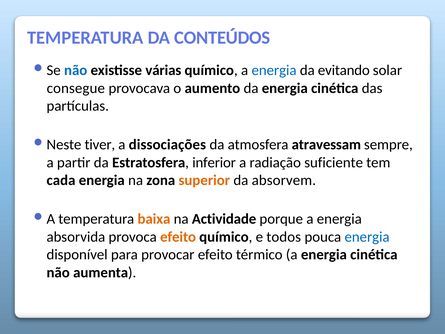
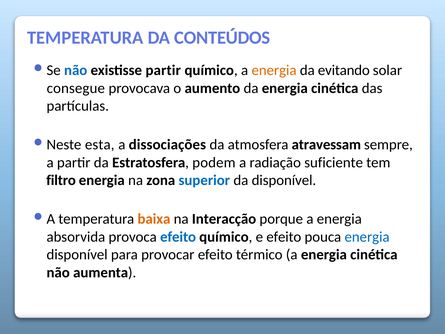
existisse várias: várias -> partir (163, 70)
energia colour: blue -> orange (274, 70)
tiver: tiver -> esta (100, 145)
inferior: inferior -> podem (214, 162)
cada: cada -> filtro (61, 180)
superior colour: orange -> blue (204, 180)
da absorvem: absorvem -> disponível (284, 180)
Actividade: Actividade -> Interacção (224, 219)
efeito colour: orange -> blue (178, 237)
e todos: todos -> efeito (284, 237)
